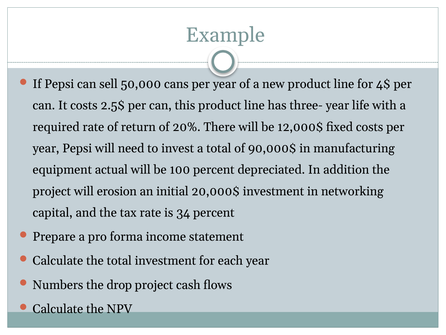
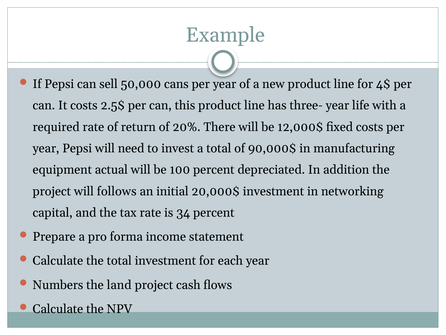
erosion: erosion -> follows (117, 191)
drop: drop -> land (119, 285)
